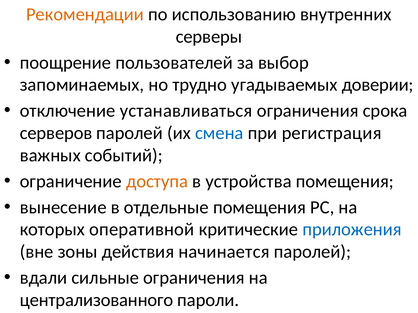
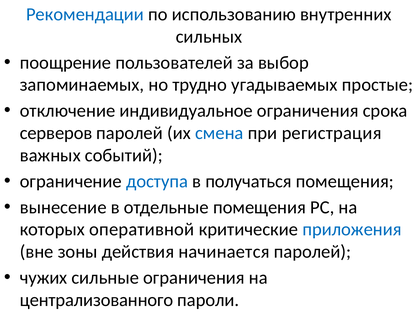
Рекомендации colour: orange -> blue (85, 15)
серверы: серверы -> сильных (209, 37)
доверии: доверии -> простые (377, 85)
устанавливаться: устанавливаться -> индивидуальное (186, 111)
доступа colour: orange -> blue (157, 182)
устройства: устройства -> получаться (249, 182)
вдали: вдали -> чужих (44, 278)
